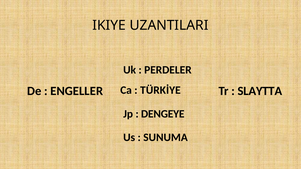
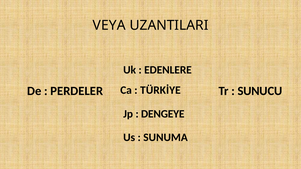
IKIYE: IKIYE -> VEYA (109, 25)
PERDELER: PERDELER -> EDENLERE (168, 70)
ENGELLER: ENGELLER -> PERDELER (77, 91)
SLAYTTA: SLAYTTA -> SUNUCU (260, 91)
